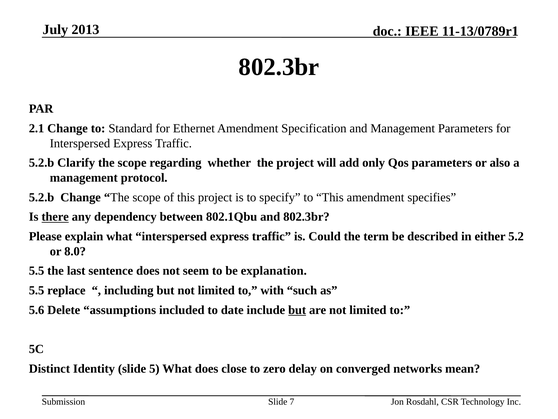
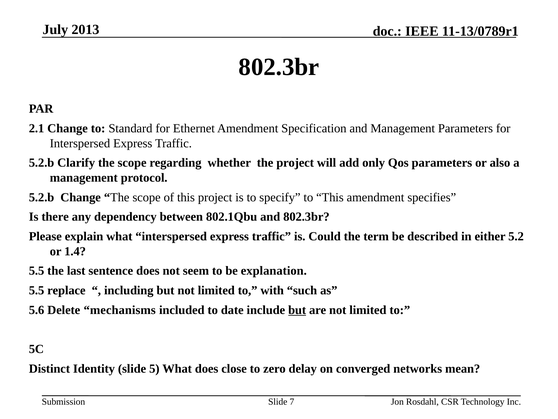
there underline: present -> none (55, 217)
8.0: 8.0 -> 1.4 (75, 251)
assumptions: assumptions -> mechanisms (120, 310)
